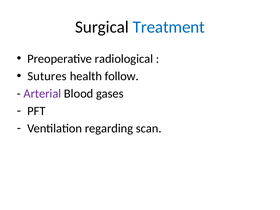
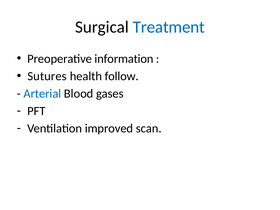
radiological: radiological -> information (124, 59)
Arterial colour: purple -> blue (42, 94)
regarding: regarding -> improved (109, 128)
